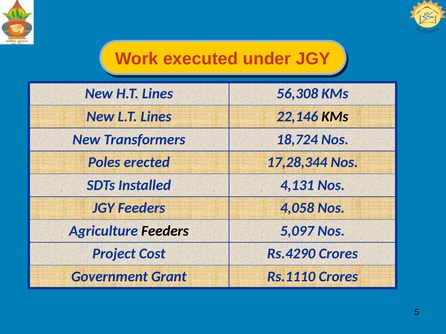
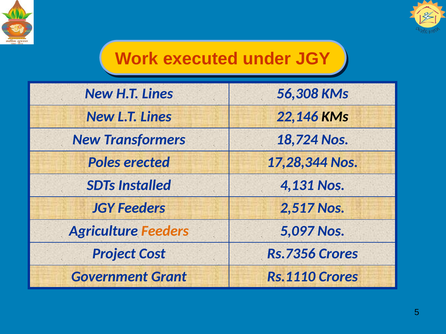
4,058: 4,058 -> 2,517 (297, 208)
Feeders colour: black -> orange (165, 231)
Rs.4290: Rs.4290 -> Rs.7356 (291, 254)
